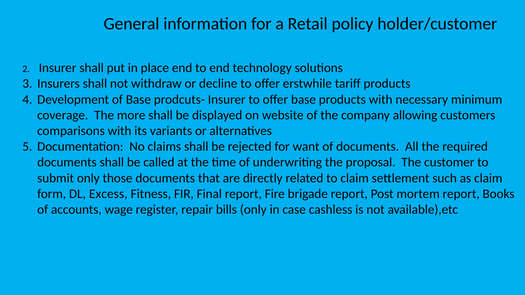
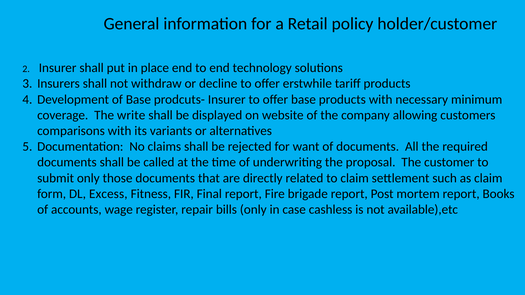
more: more -> write (131, 115)
